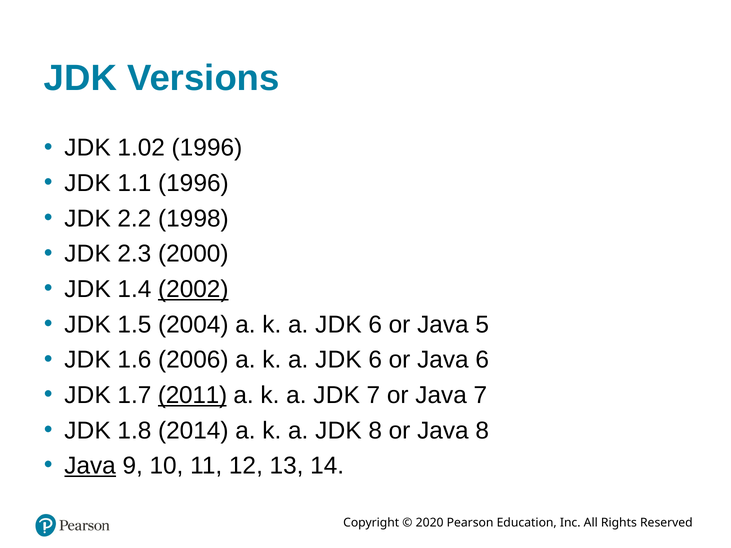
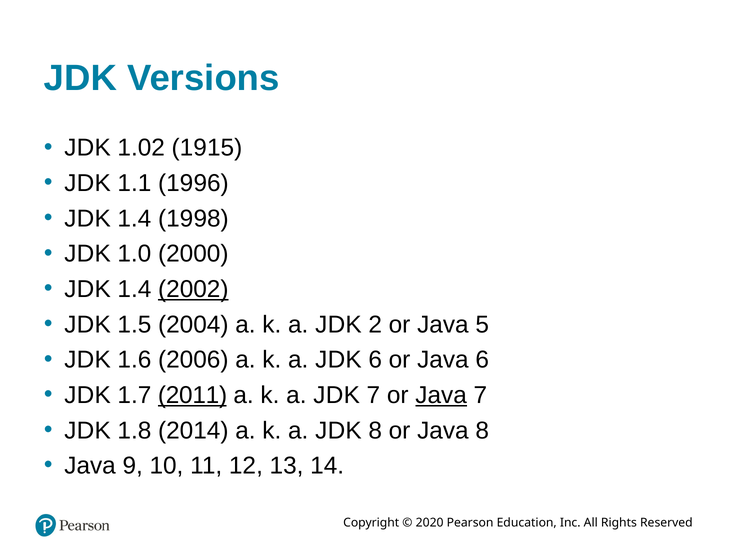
1.02 19 96: 96 -> 15 (225, 148)
2.2: 2.2 -> 1.4 (134, 219)
2.3: 2.3 -> 1.0 (134, 254)
6: 6 -> 2 (375, 325)
Java underline: none -> present (441, 395)
Java underline: present -> none (90, 466)
